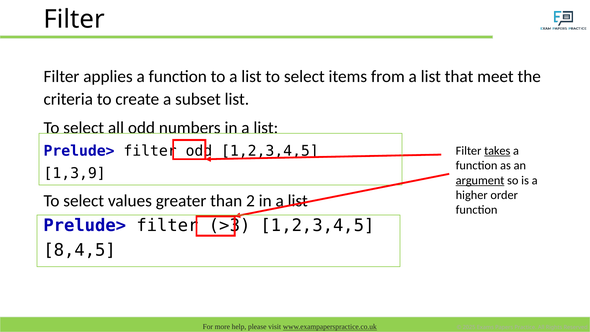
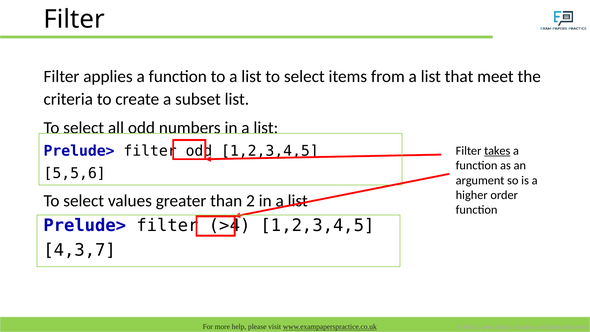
1,3,9: 1,3,9 -> 5,5,6 (75, 173)
argument underline: present -> none (480, 180)
>3: >3 -> >4 (230, 225)
8,4,5: 8,4,5 -> 4,3,7 (80, 250)
